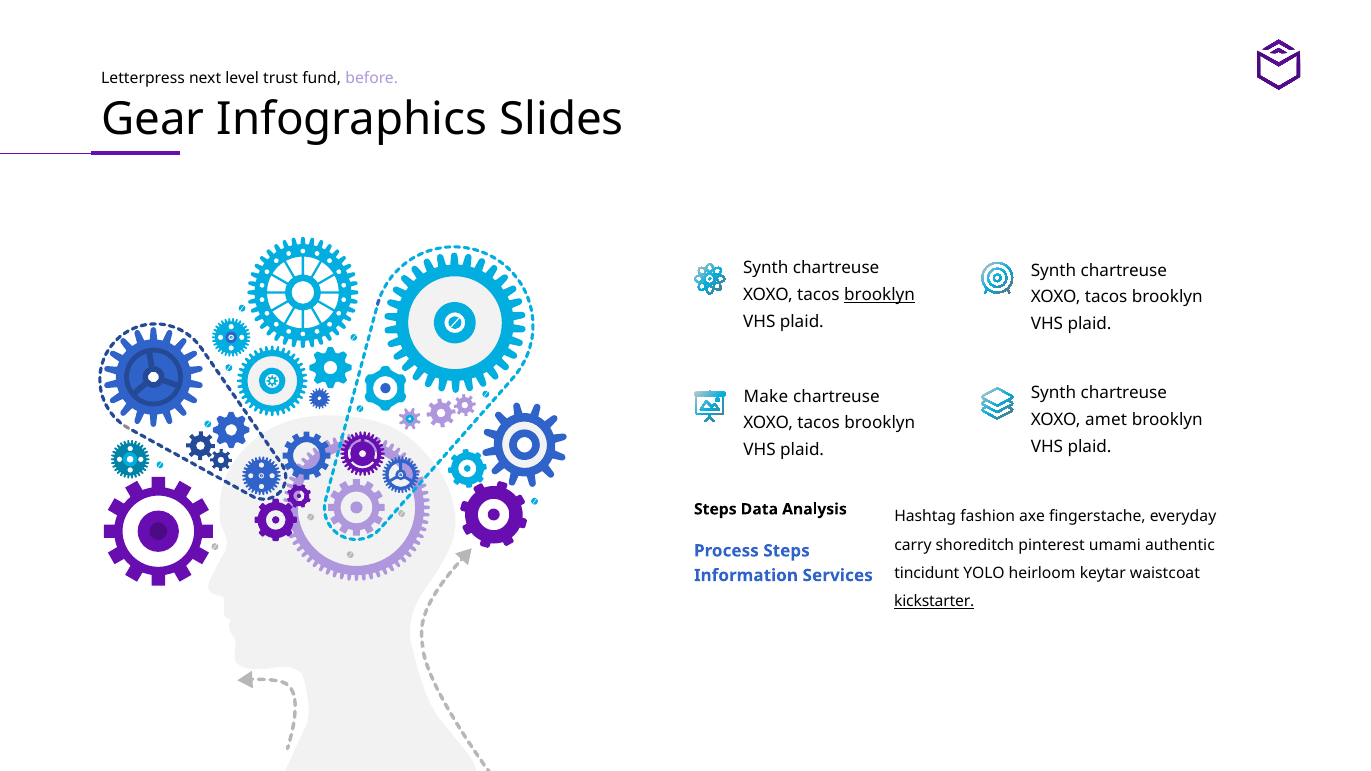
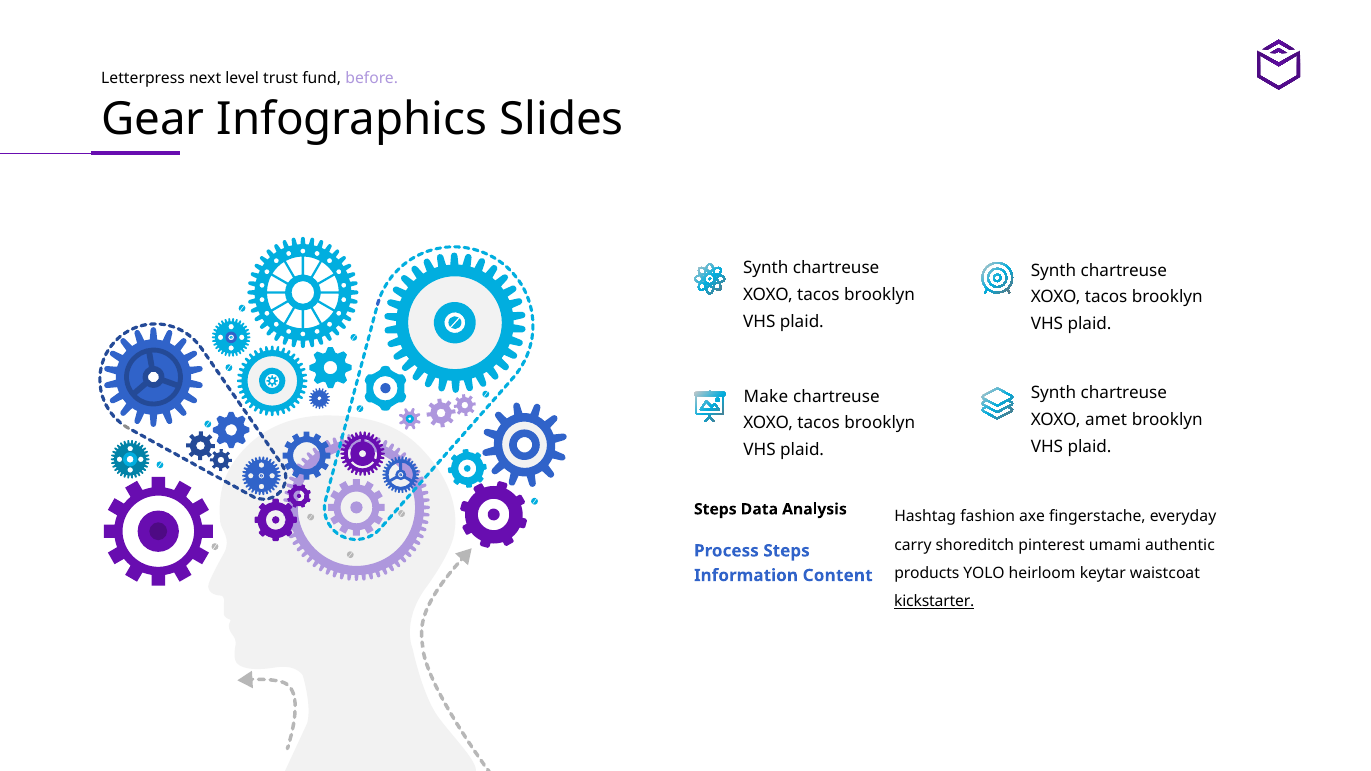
brooklyn underline: present -> none (880, 295)
tincidunt: tincidunt -> products (927, 573)
Services: Services -> Content (838, 576)
